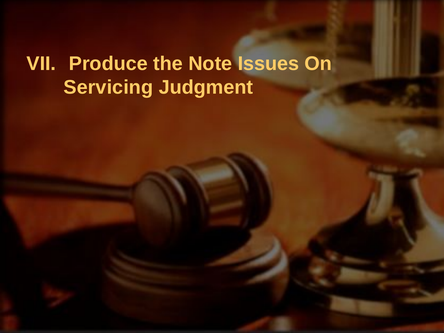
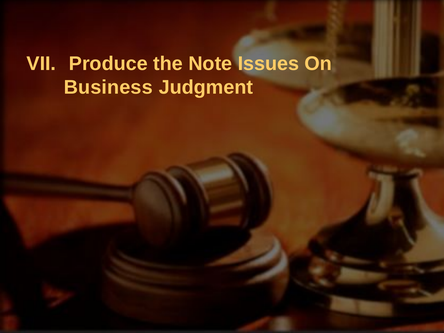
Servicing: Servicing -> Business (108, 87)
